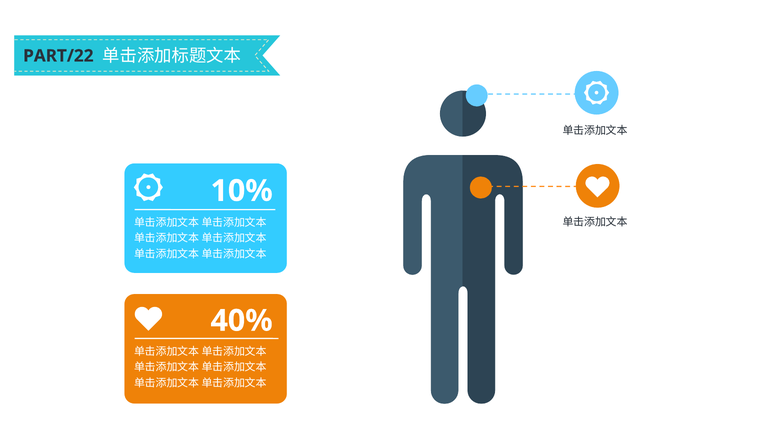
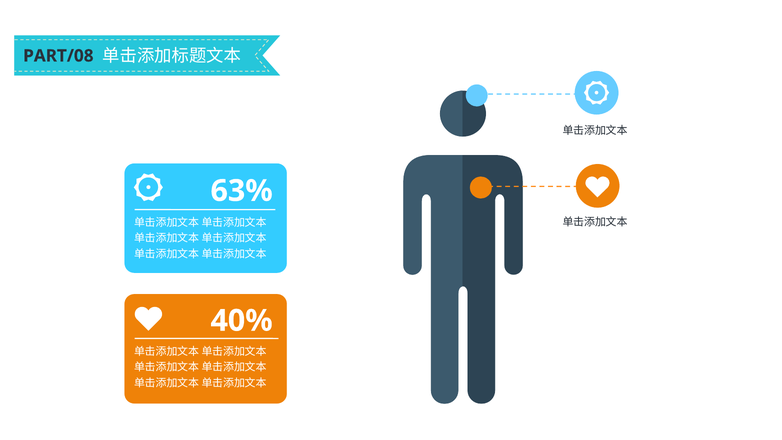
PART/22: PART/22 -> PART/08 (58, 56)
10%: 10% -> 63% (242, 191)
